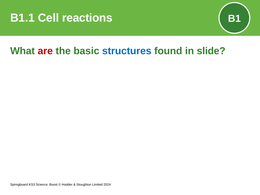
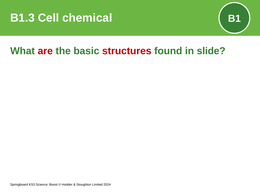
B1.1: B1.1 -> B1.3 (22, 18)
reactions: reactions -> chemical (87, 18)
structures colour: blue -> red (127, 51)
